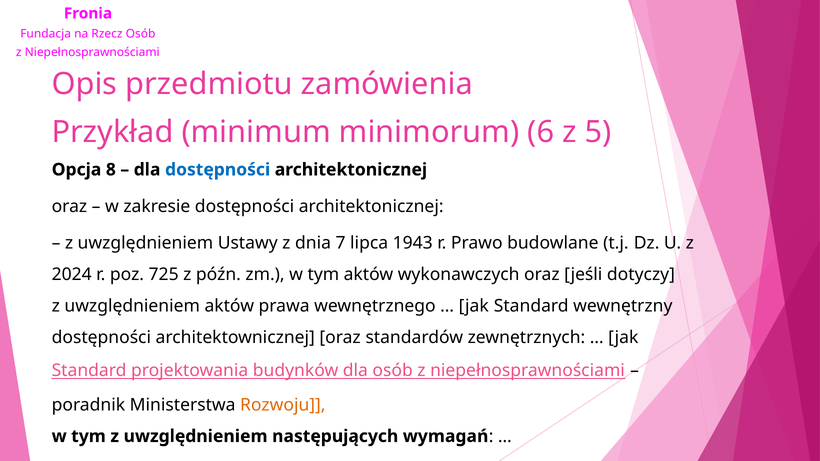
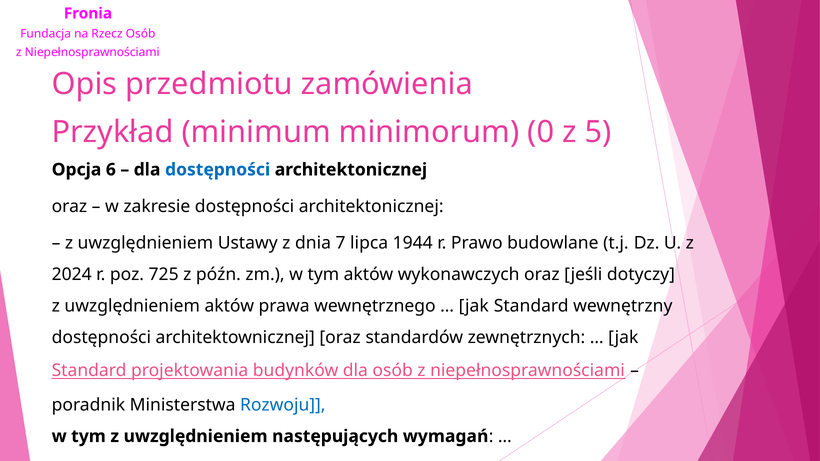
6: 6 -> 0 (541, 132)
8: 8 -> 6 (111, 170)
1943: 1943 -> 1944 (413, 243)
Rozwoju colour: orange -> blue (283, 405)
